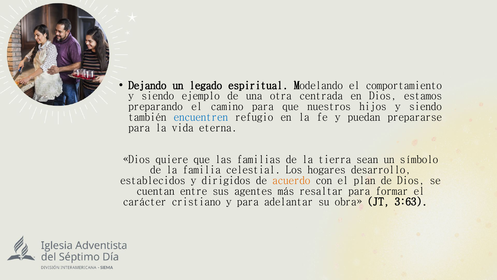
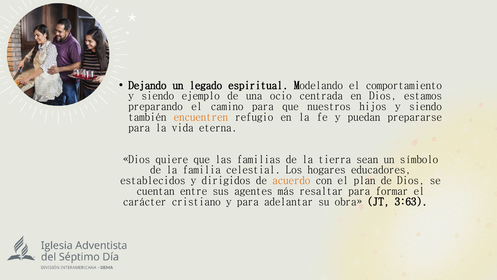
otra: otra -> ocio (281, 96)
encuentren colour: blue -> orange (201, 117)
desarrollo: desarrollo -> educadores (381, 170)
